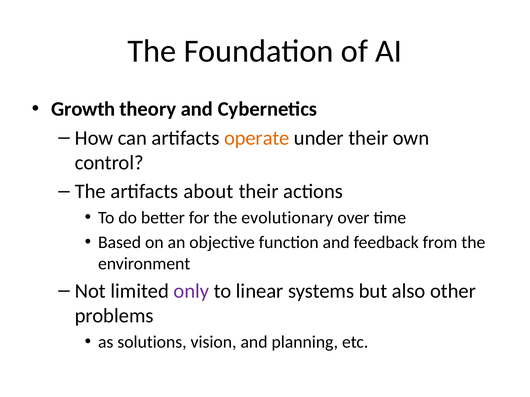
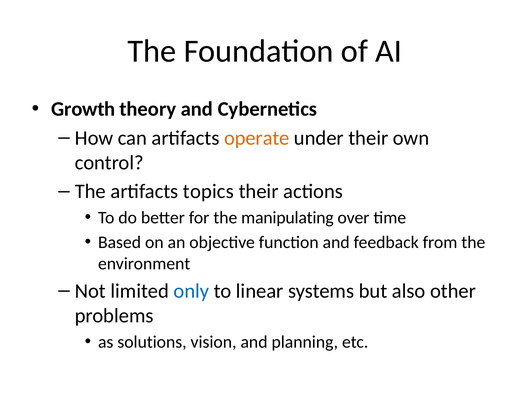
about: about -> topics (208, 192)
evolutionary: evolutionary -> manipulating (287, 218)
only colour: purple -> blue (191, 291)
